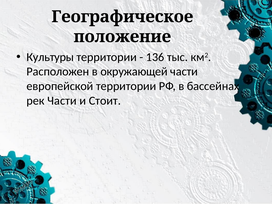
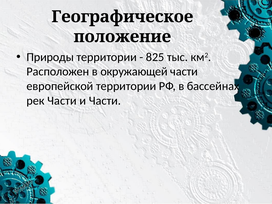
Культуры: Культуры -> Природы (50, 57)
136: 136 -> 825 (155, 57)
и Стоит: Стоит -> Части (105, 101)
